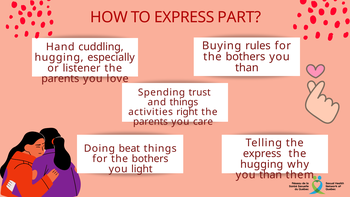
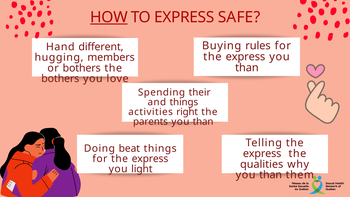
HOW underline: none -> present (109, 17)
PART: PART -> SAFE (239, 17)
cuddling: cuddling -> different (101, 47)
bothers: bothers -> express (245, 57)
especially: especially -> members (111, 57)
or listener: listener -> bothers (82, 68)
parents: parents -> bothers (60, 79)
trust: trust -> their (200, 92)
care: care -> than (203, 122)
bothers: bothers -> express (150, 159)
hugging: hugging -> qualities (262, 164)
